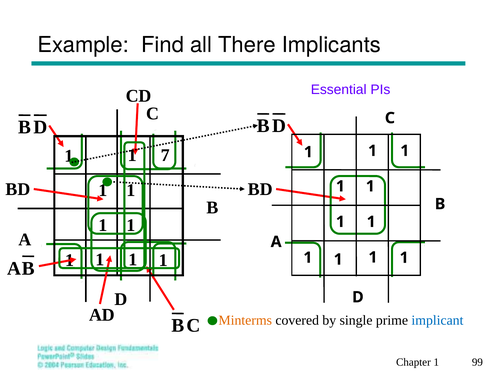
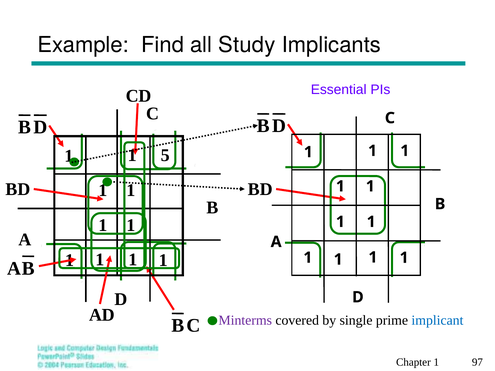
There: There -> Study (247, 45)
7: 7 -> 5 (165, 155)
Minterms colour: orange -> purple (245, 321)
99: 99 -> 97 (477, 363)
